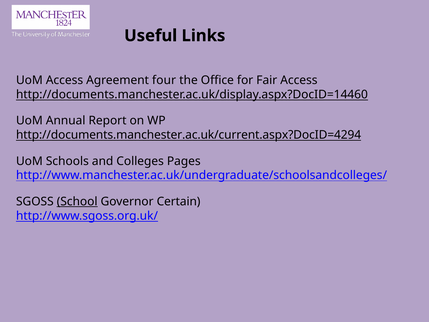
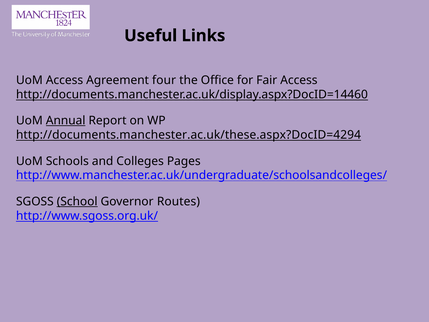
Annual underline: none -> present (66, 121)
http://documents.manchester.ac.uk/current.aspx?DocID=4294: http://documents.manchester.ac.uk/current.aspx?DocID=4294 -> http://documents.manchester.ac.uk/these.aspx?DocID=4294 (188, 135)
Certain: Certain -> Routes (178, 201)
